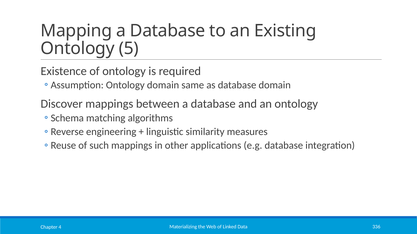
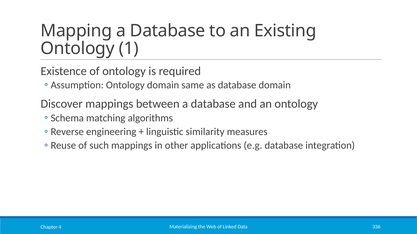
5: 5 -> 1 (129, 49)
